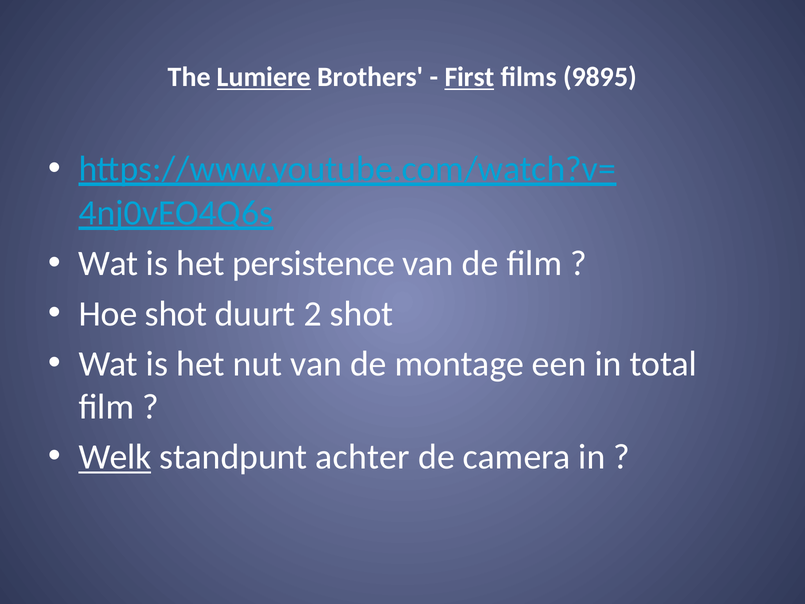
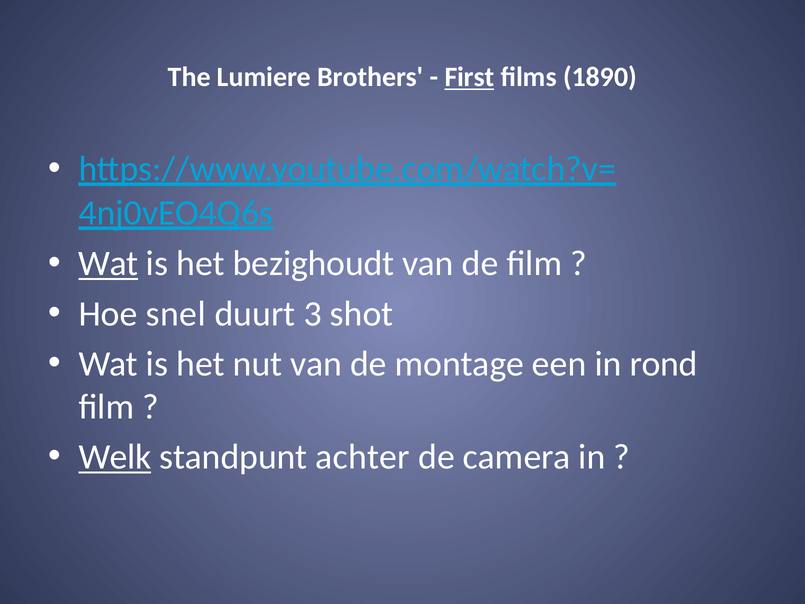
Lumiere underline: present -> none (264, 77)
9895: 9895 -> 1890 (600, 77)
Wat underline: none -> present (108, 264)
persistence: persistence -> bezighoudt (314, 264)
Hoe shot: shot -> snel (176, 314)
2: 2 -> 3 (313, 314)
total: total -> rond (663, 364)
